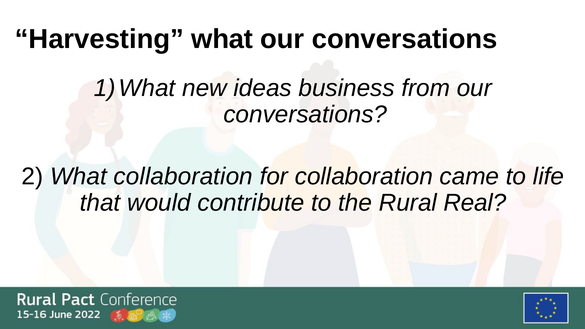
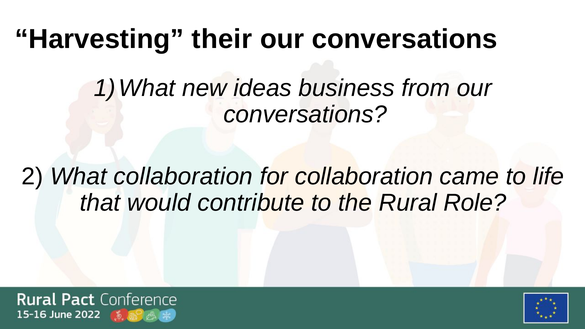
Harvesting what: what -> their (222, 39)
Real: Real -> Role (475, 203)
